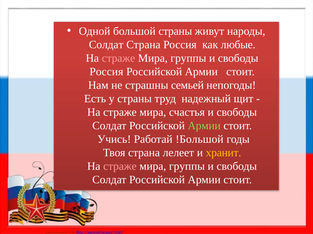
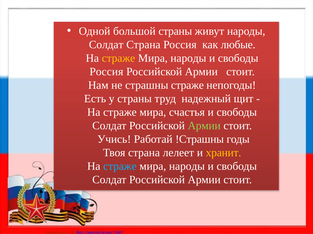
страже colour: pink -> yellow (118, 58)
группы: группы -> народы (188, 58)
страшны семьей: семьей -> страже (187, 85)
!Большой: !Большой -> !Страшны (200, 140)
страже colour: pink -> light blue (120, 167)
группы: группы -> народы (187, 167)
